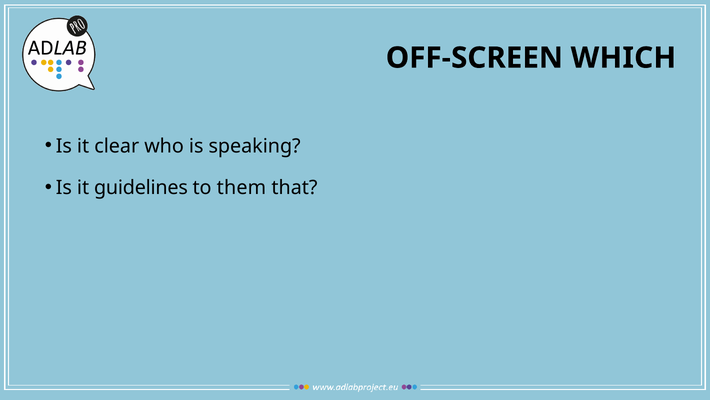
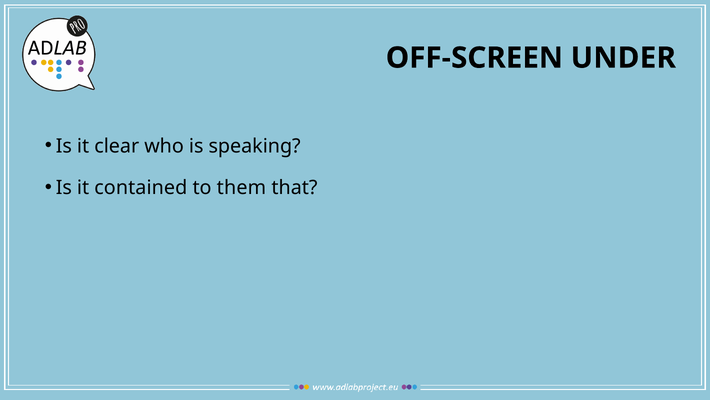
WHICH: WHICH -> UNDER (623, 58)
guidelines: guidelines -> contained (141, 187)
